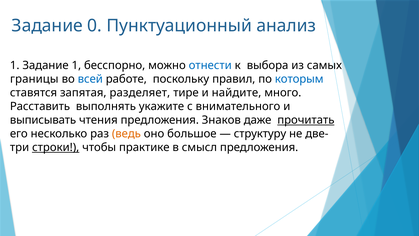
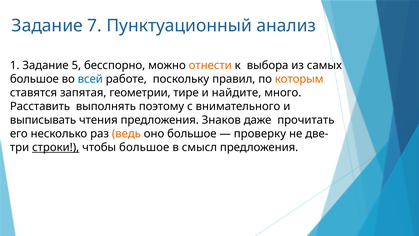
0: 0 -> 7 (95, 26)
Задание 1: 1 -> 5 (76, 65)
отнести colour: blue -> orange (210, 65)
границы: границы -> большое (34, 79)
которым colour: blue -> orange (299, 79)
разделяет: разделяет -> геометрии (140, 93)
укажите: укажите -> поэтому (162, 106)
прочитать underline: present -> none (306, 120)
структуру: структуру -> проверку (260, 133)
чтобы практике: практике -> большое (144, 147)
